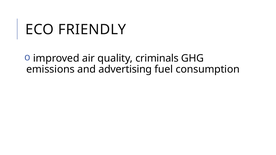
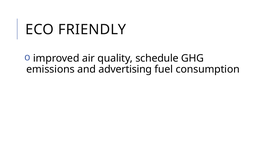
criminals: criminals -> schedule (157, 58)
